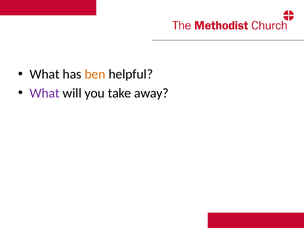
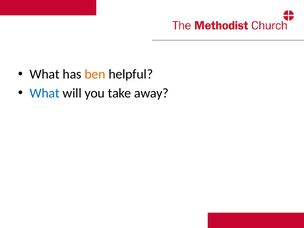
What colour: purple -> blue (45, 93)
